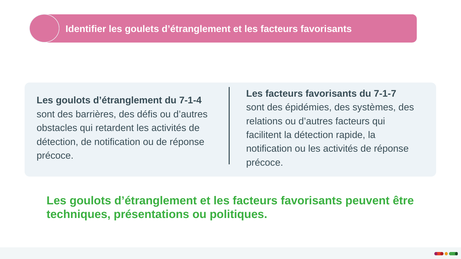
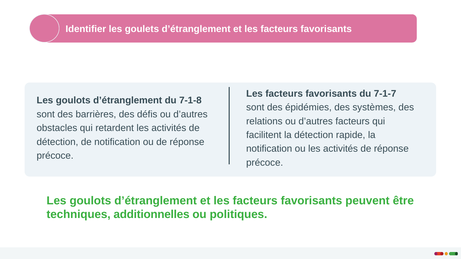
7-1-4: 7-1-4 -> 7-1-8 (190, 101)
présentations: présentations -> additionnelles (152, 215)
